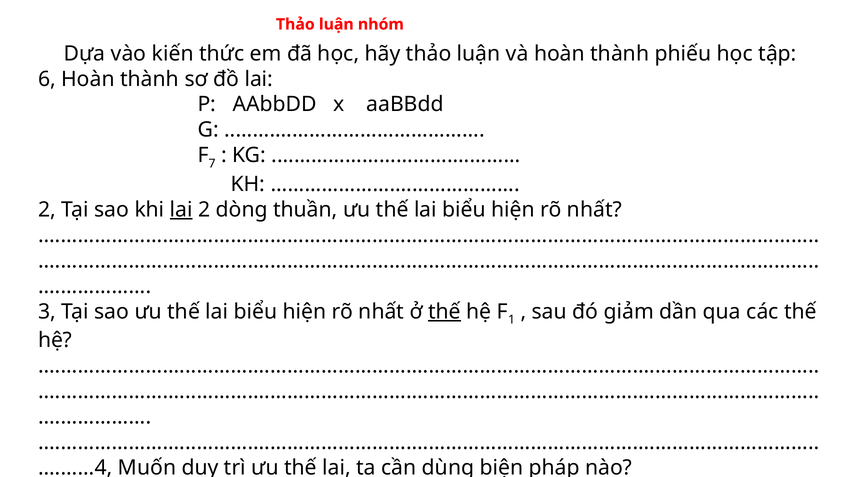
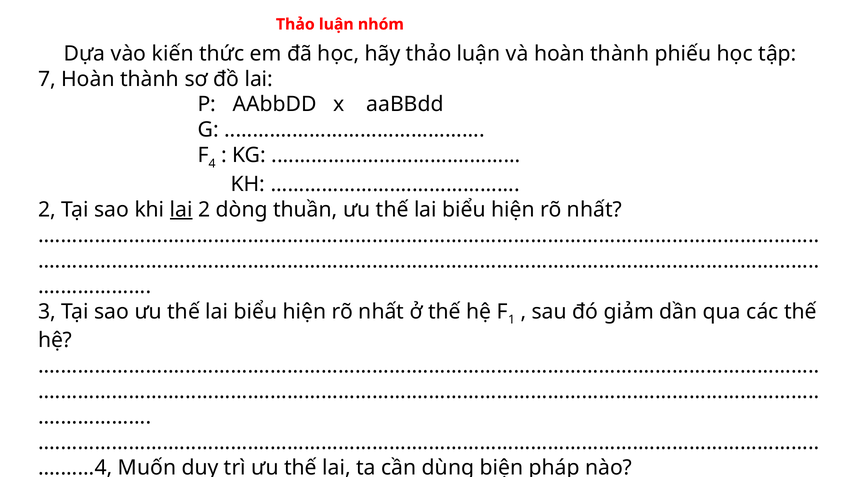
6: 6 -> 7 (47, 79)
7: 7 -> 4 (212, 163)
thế underline: present -> none (445, 311)
